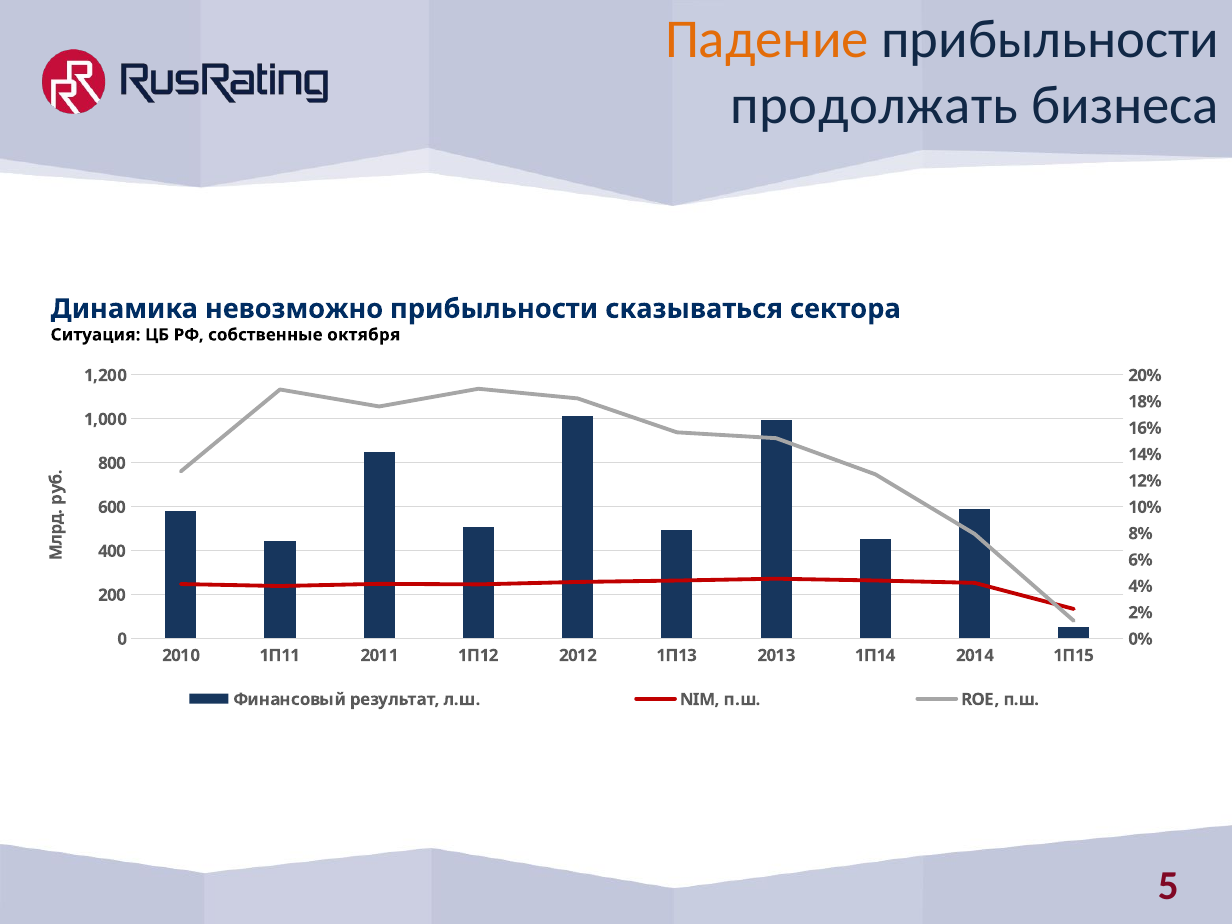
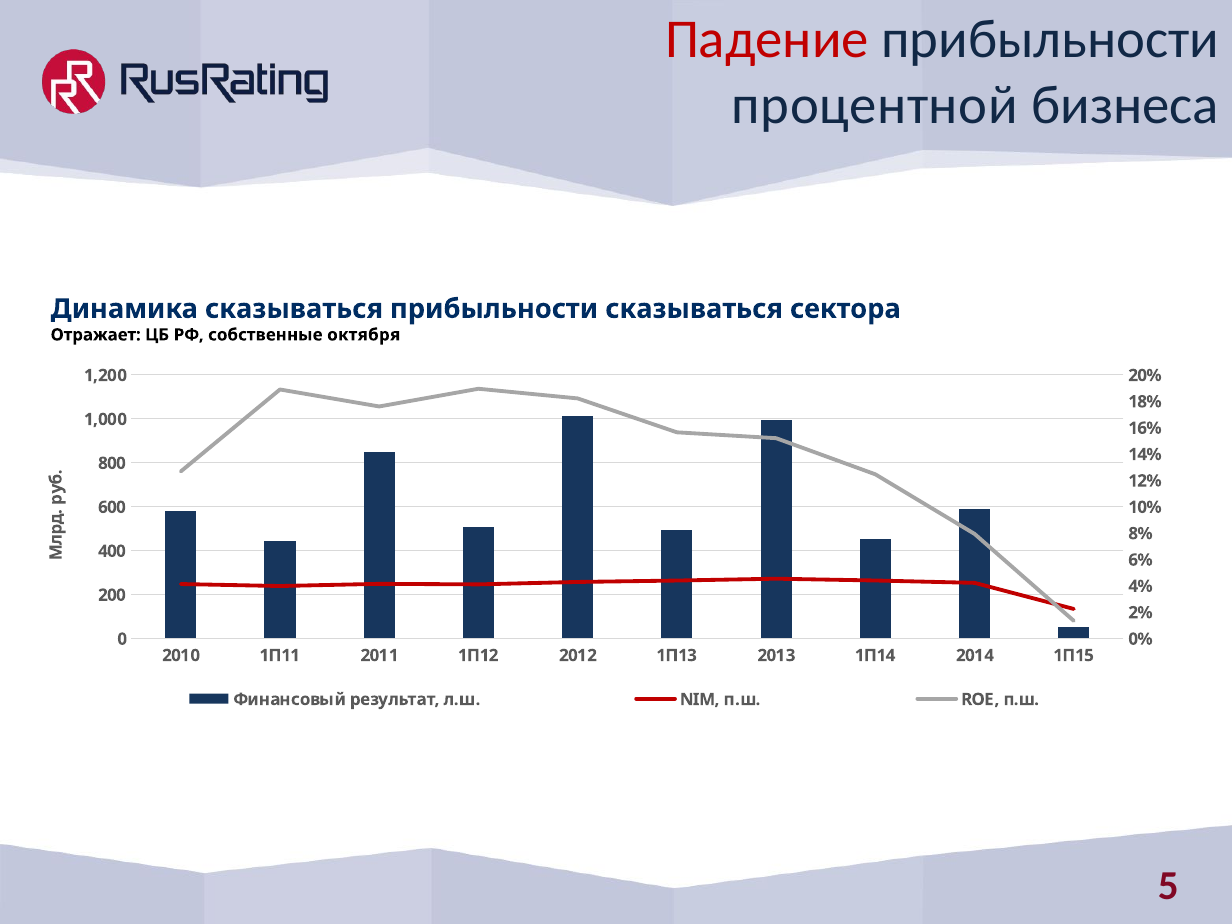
Падение colour: orange -> red (767, 40)
продолжать: продолжать -> процентной (875, 106)
Динамика невозможно: невозможно -> сказываться (294, 309)
Ситуация: Ситуация -> Отражает (96, 335)
